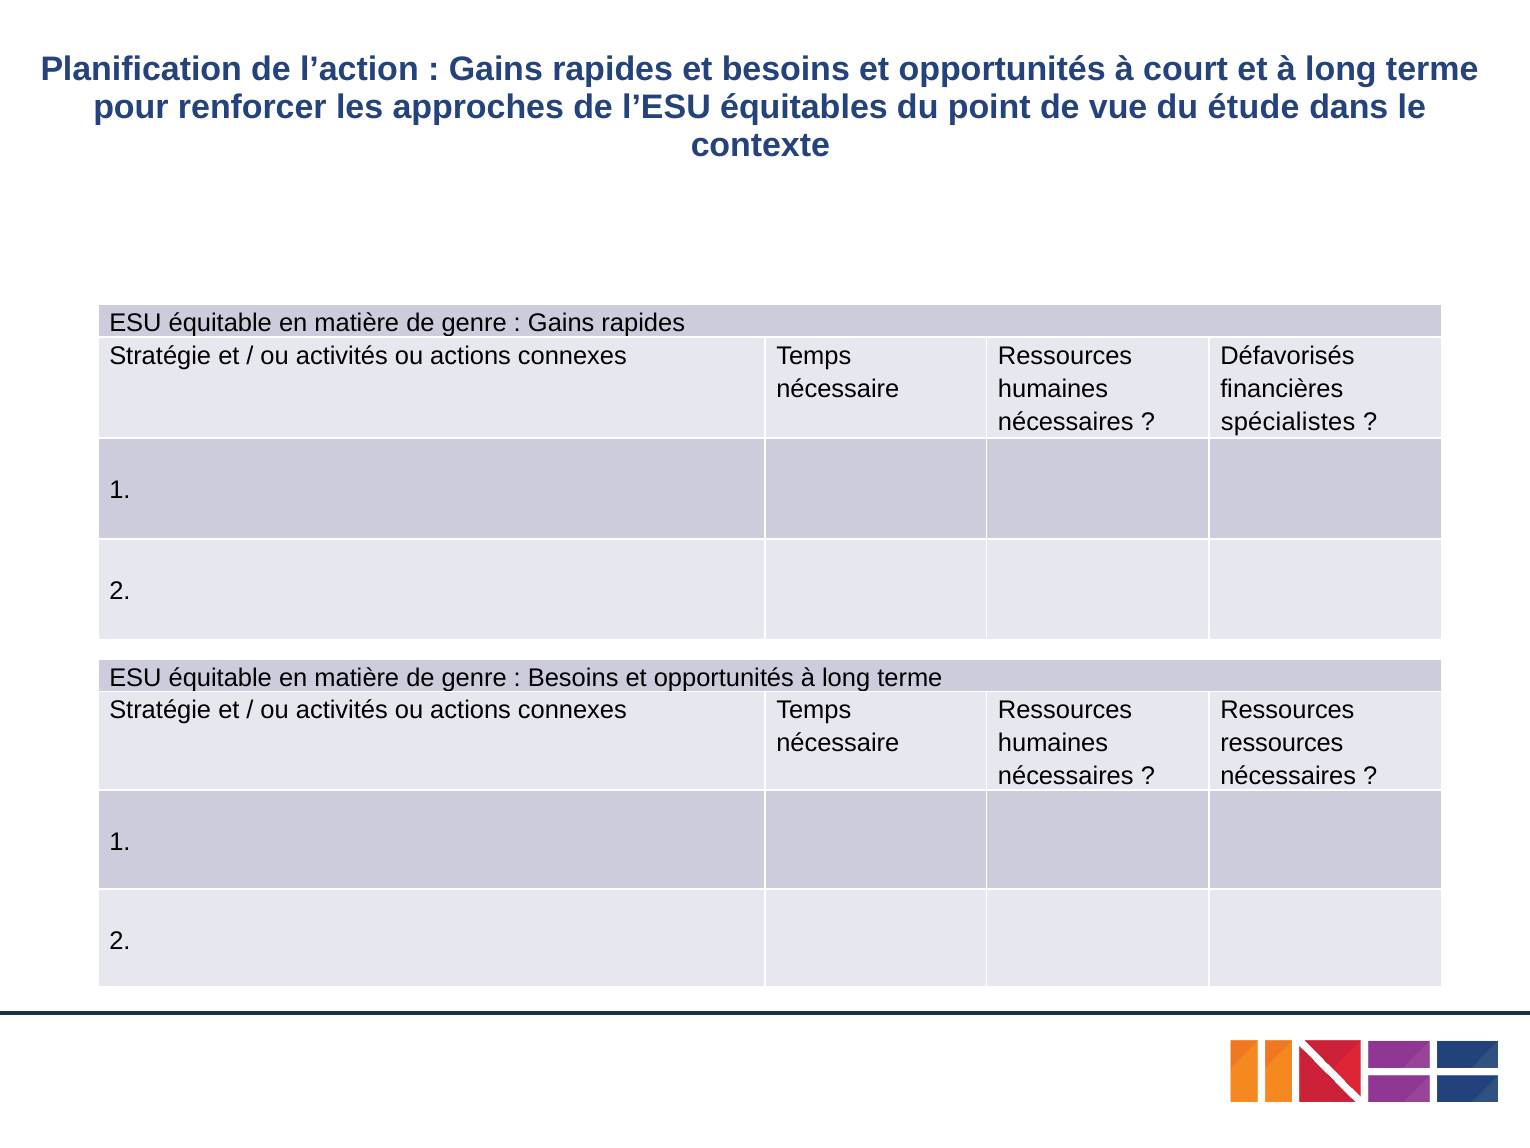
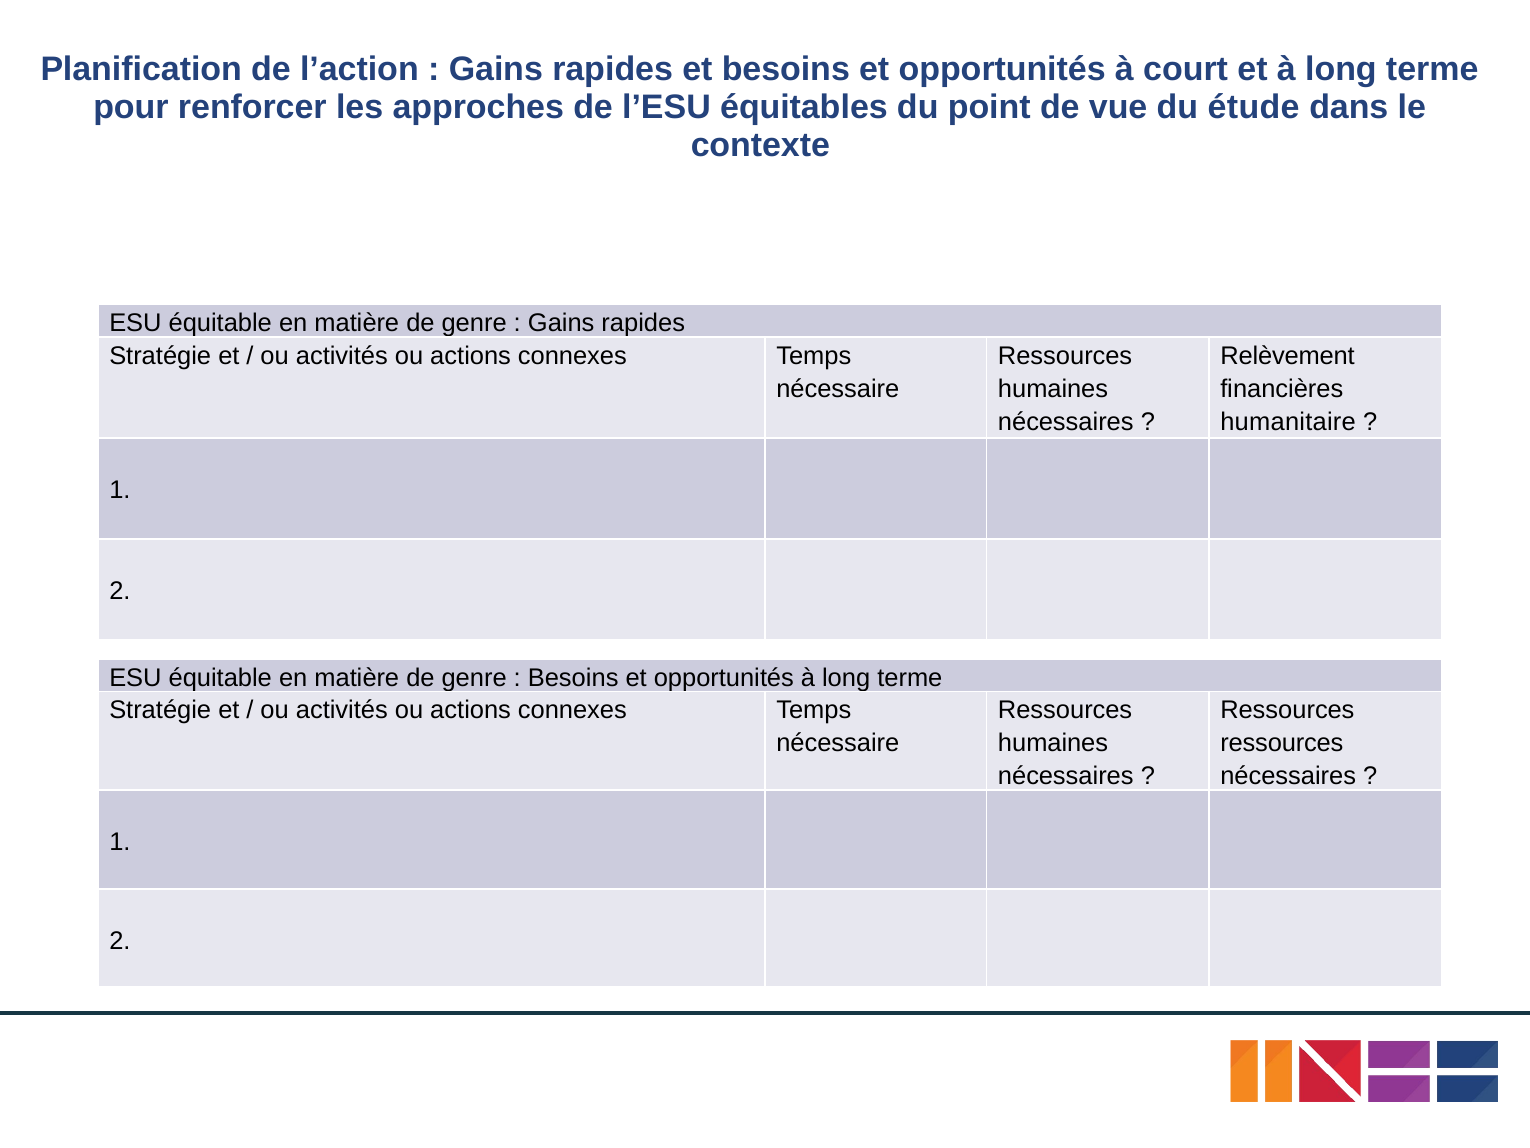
Défavorisés: Défavorisés -> Relèvement (1287, 356)
spécialistes: spécialistes -> humanitaire (1288, 422)
